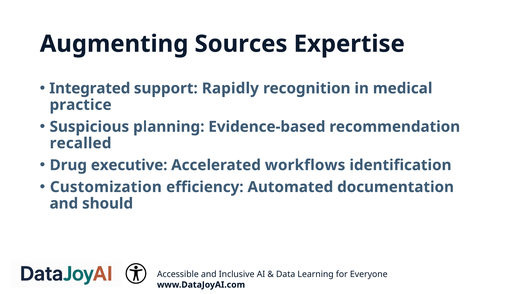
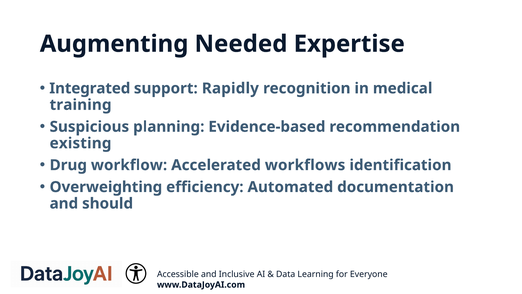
Sources: Sources -> Needed (241, 44)
practice: practice -> training (81, 105)
recalled: recalled -> existing (81, 143)
executive: executive -> workflow (129, 165)
Customization: Customization -> Overweighting (106, 187)
